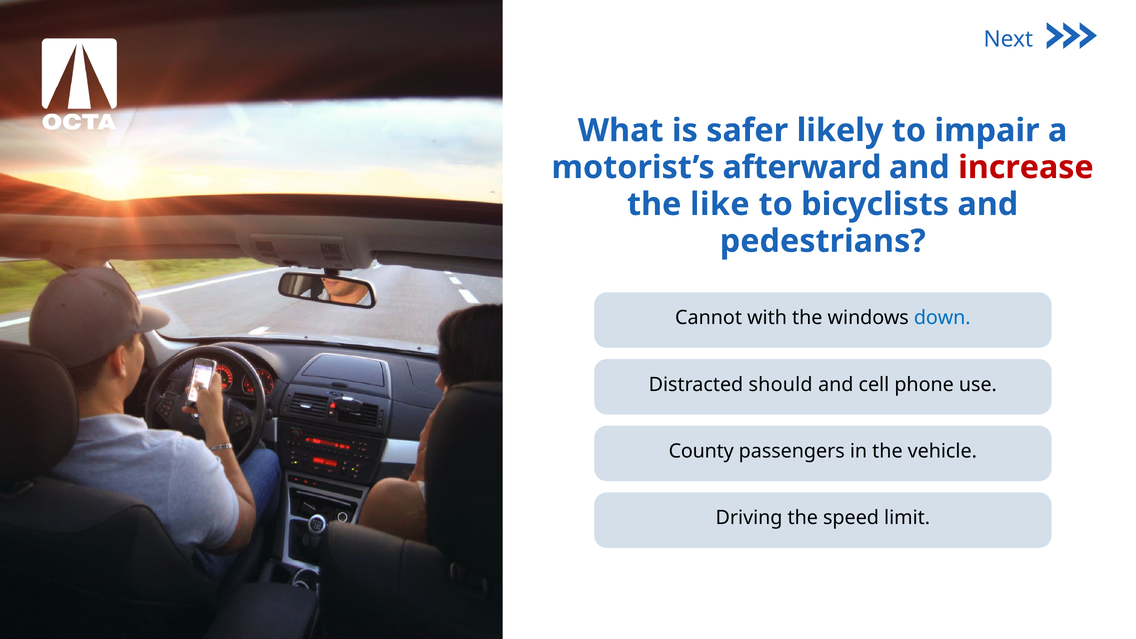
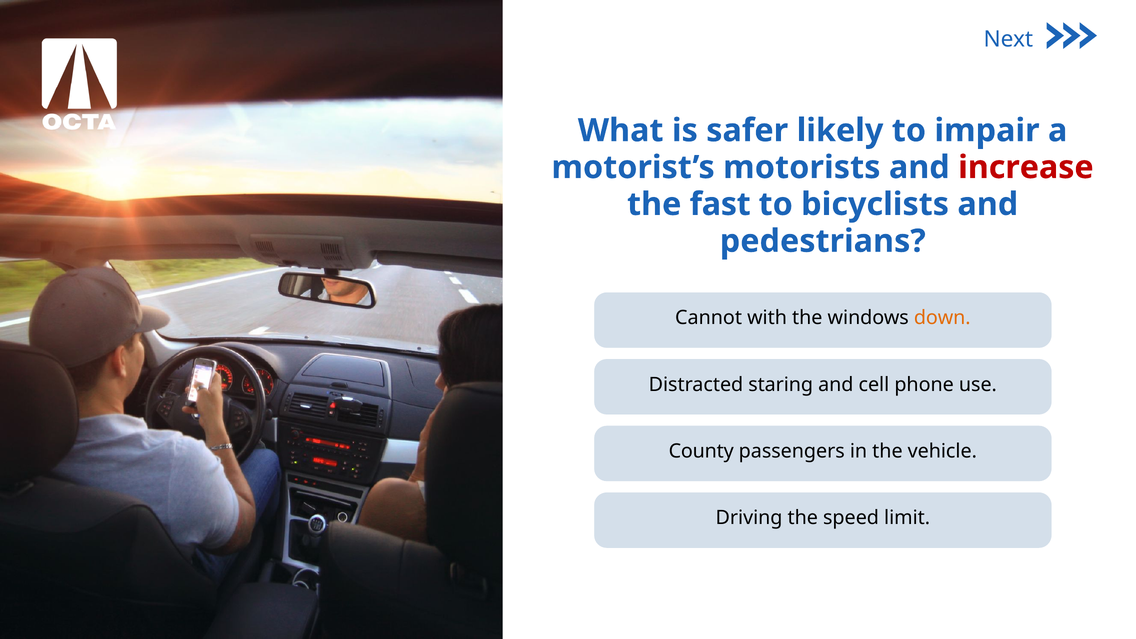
afterward: afterward -> motorists (802, 167)
like: like -> fast (720, 204)
down colour: blue -> orange (942, 318)
should: should -> staring (781, 385)
